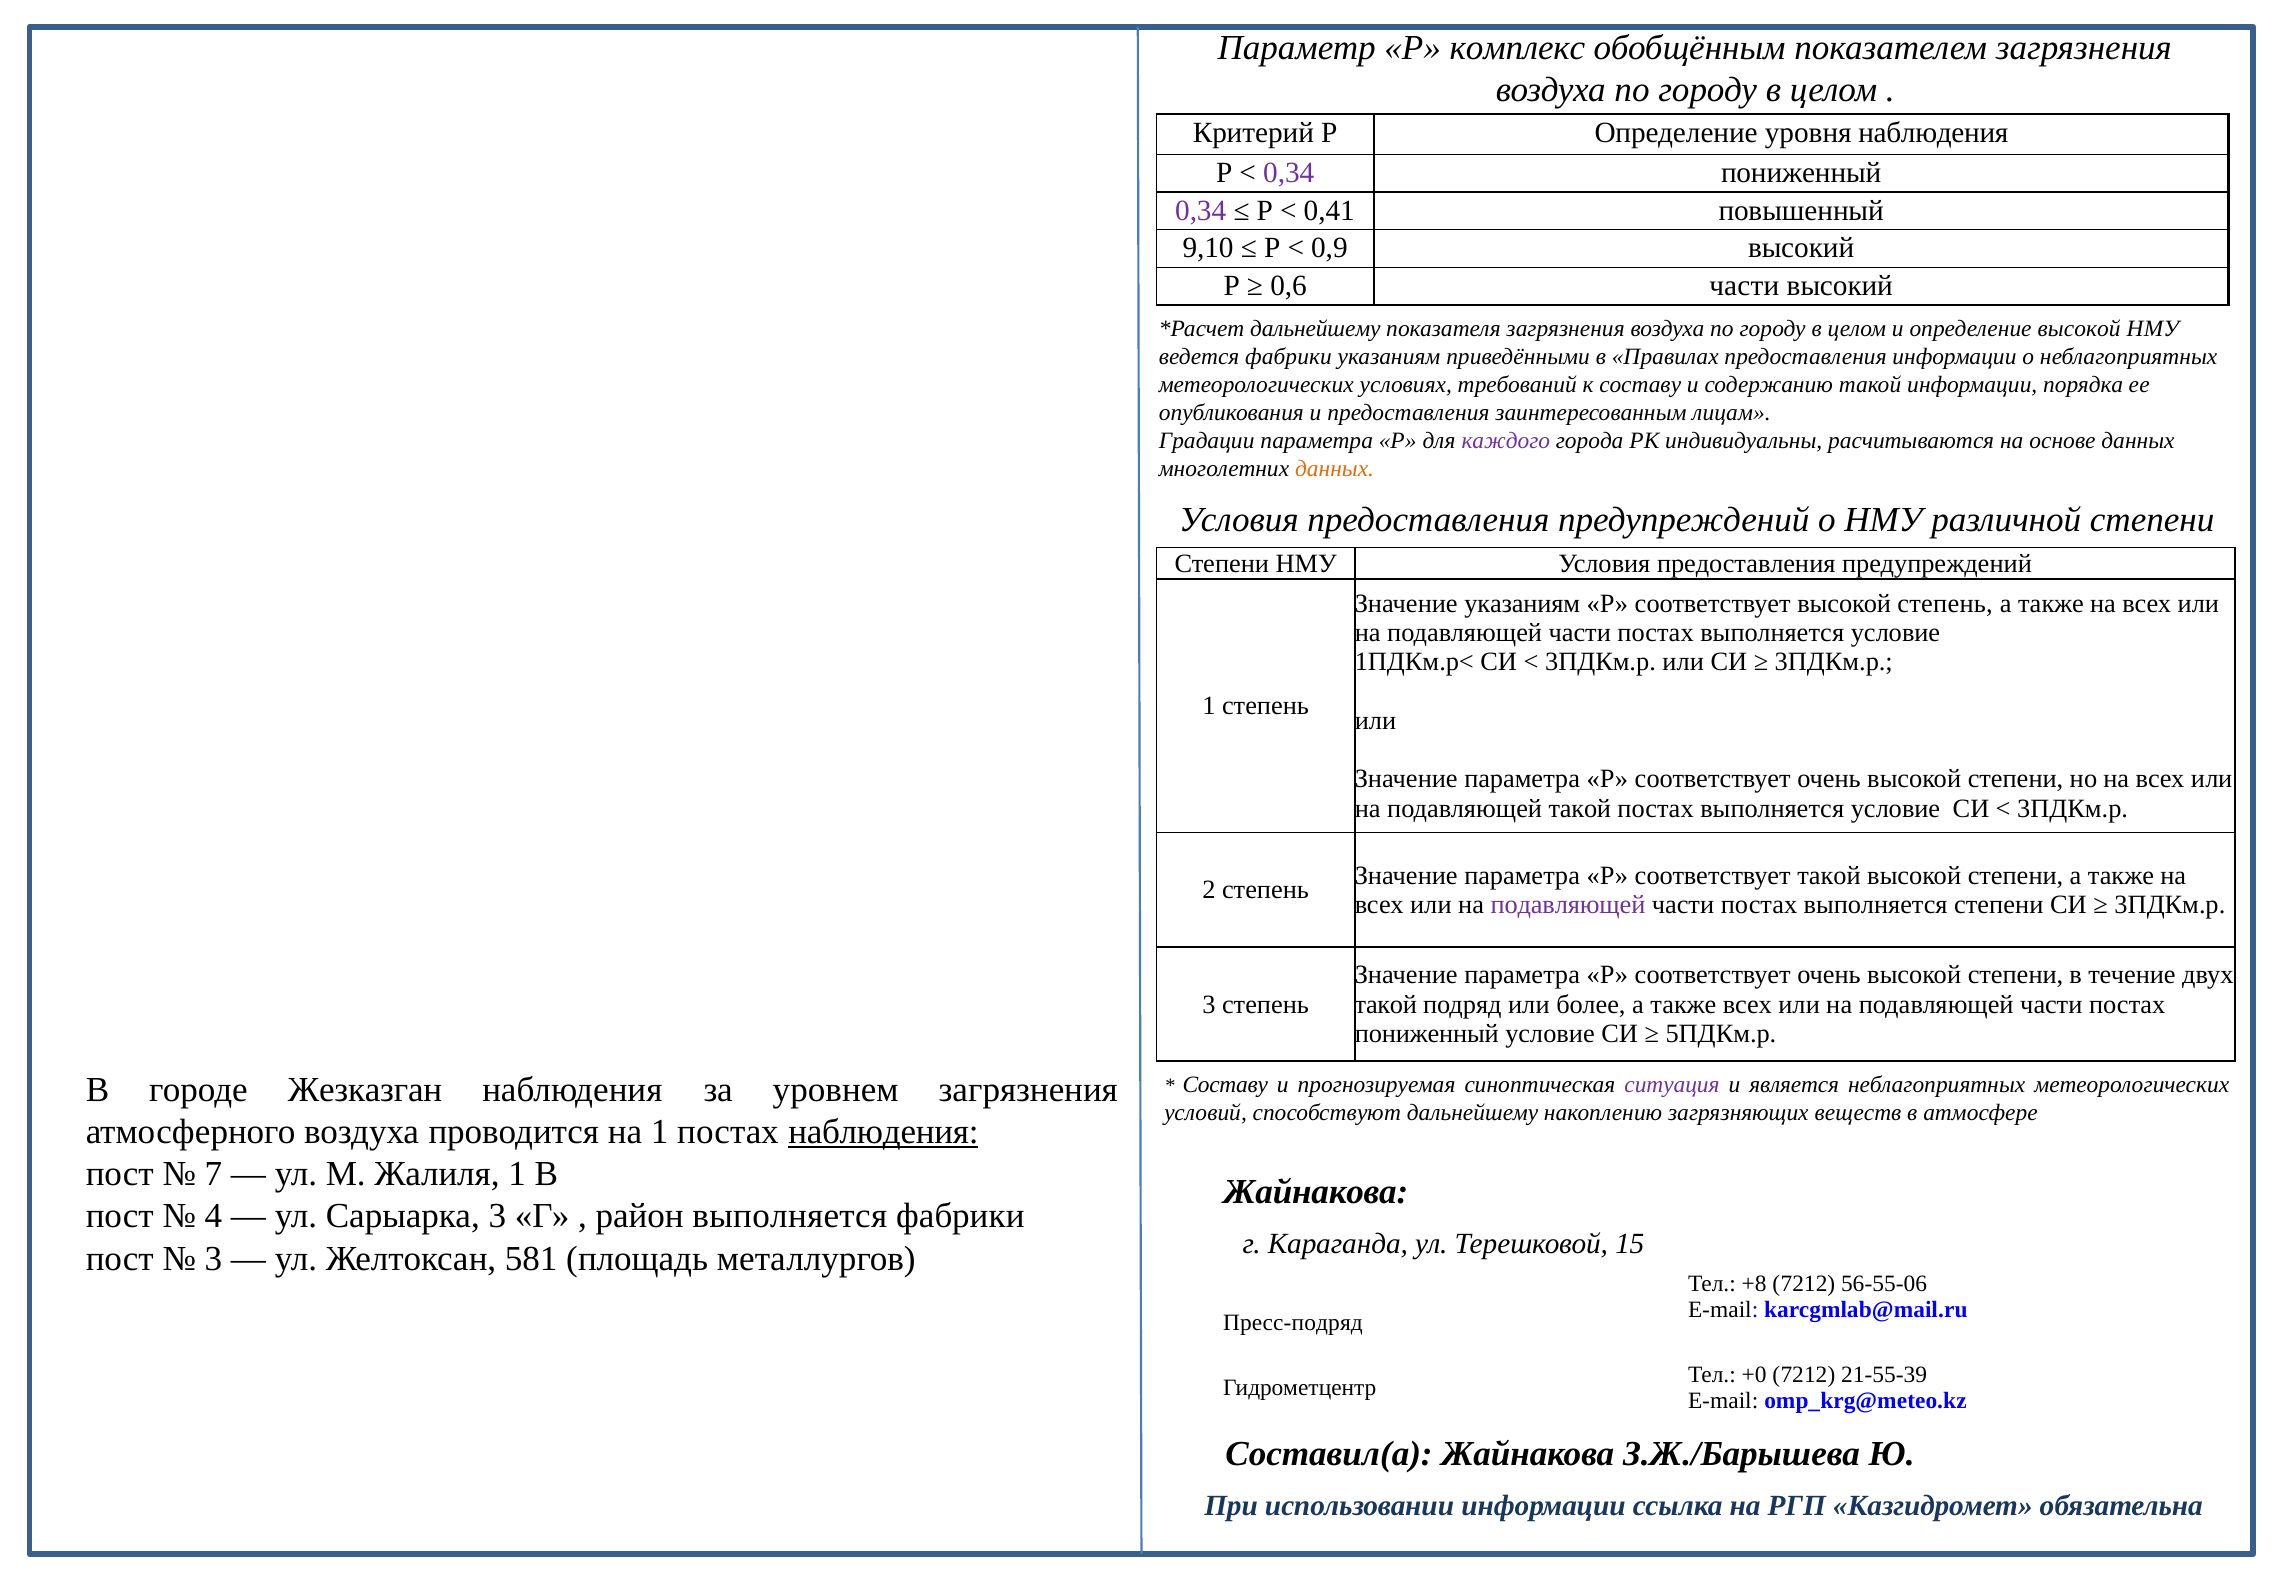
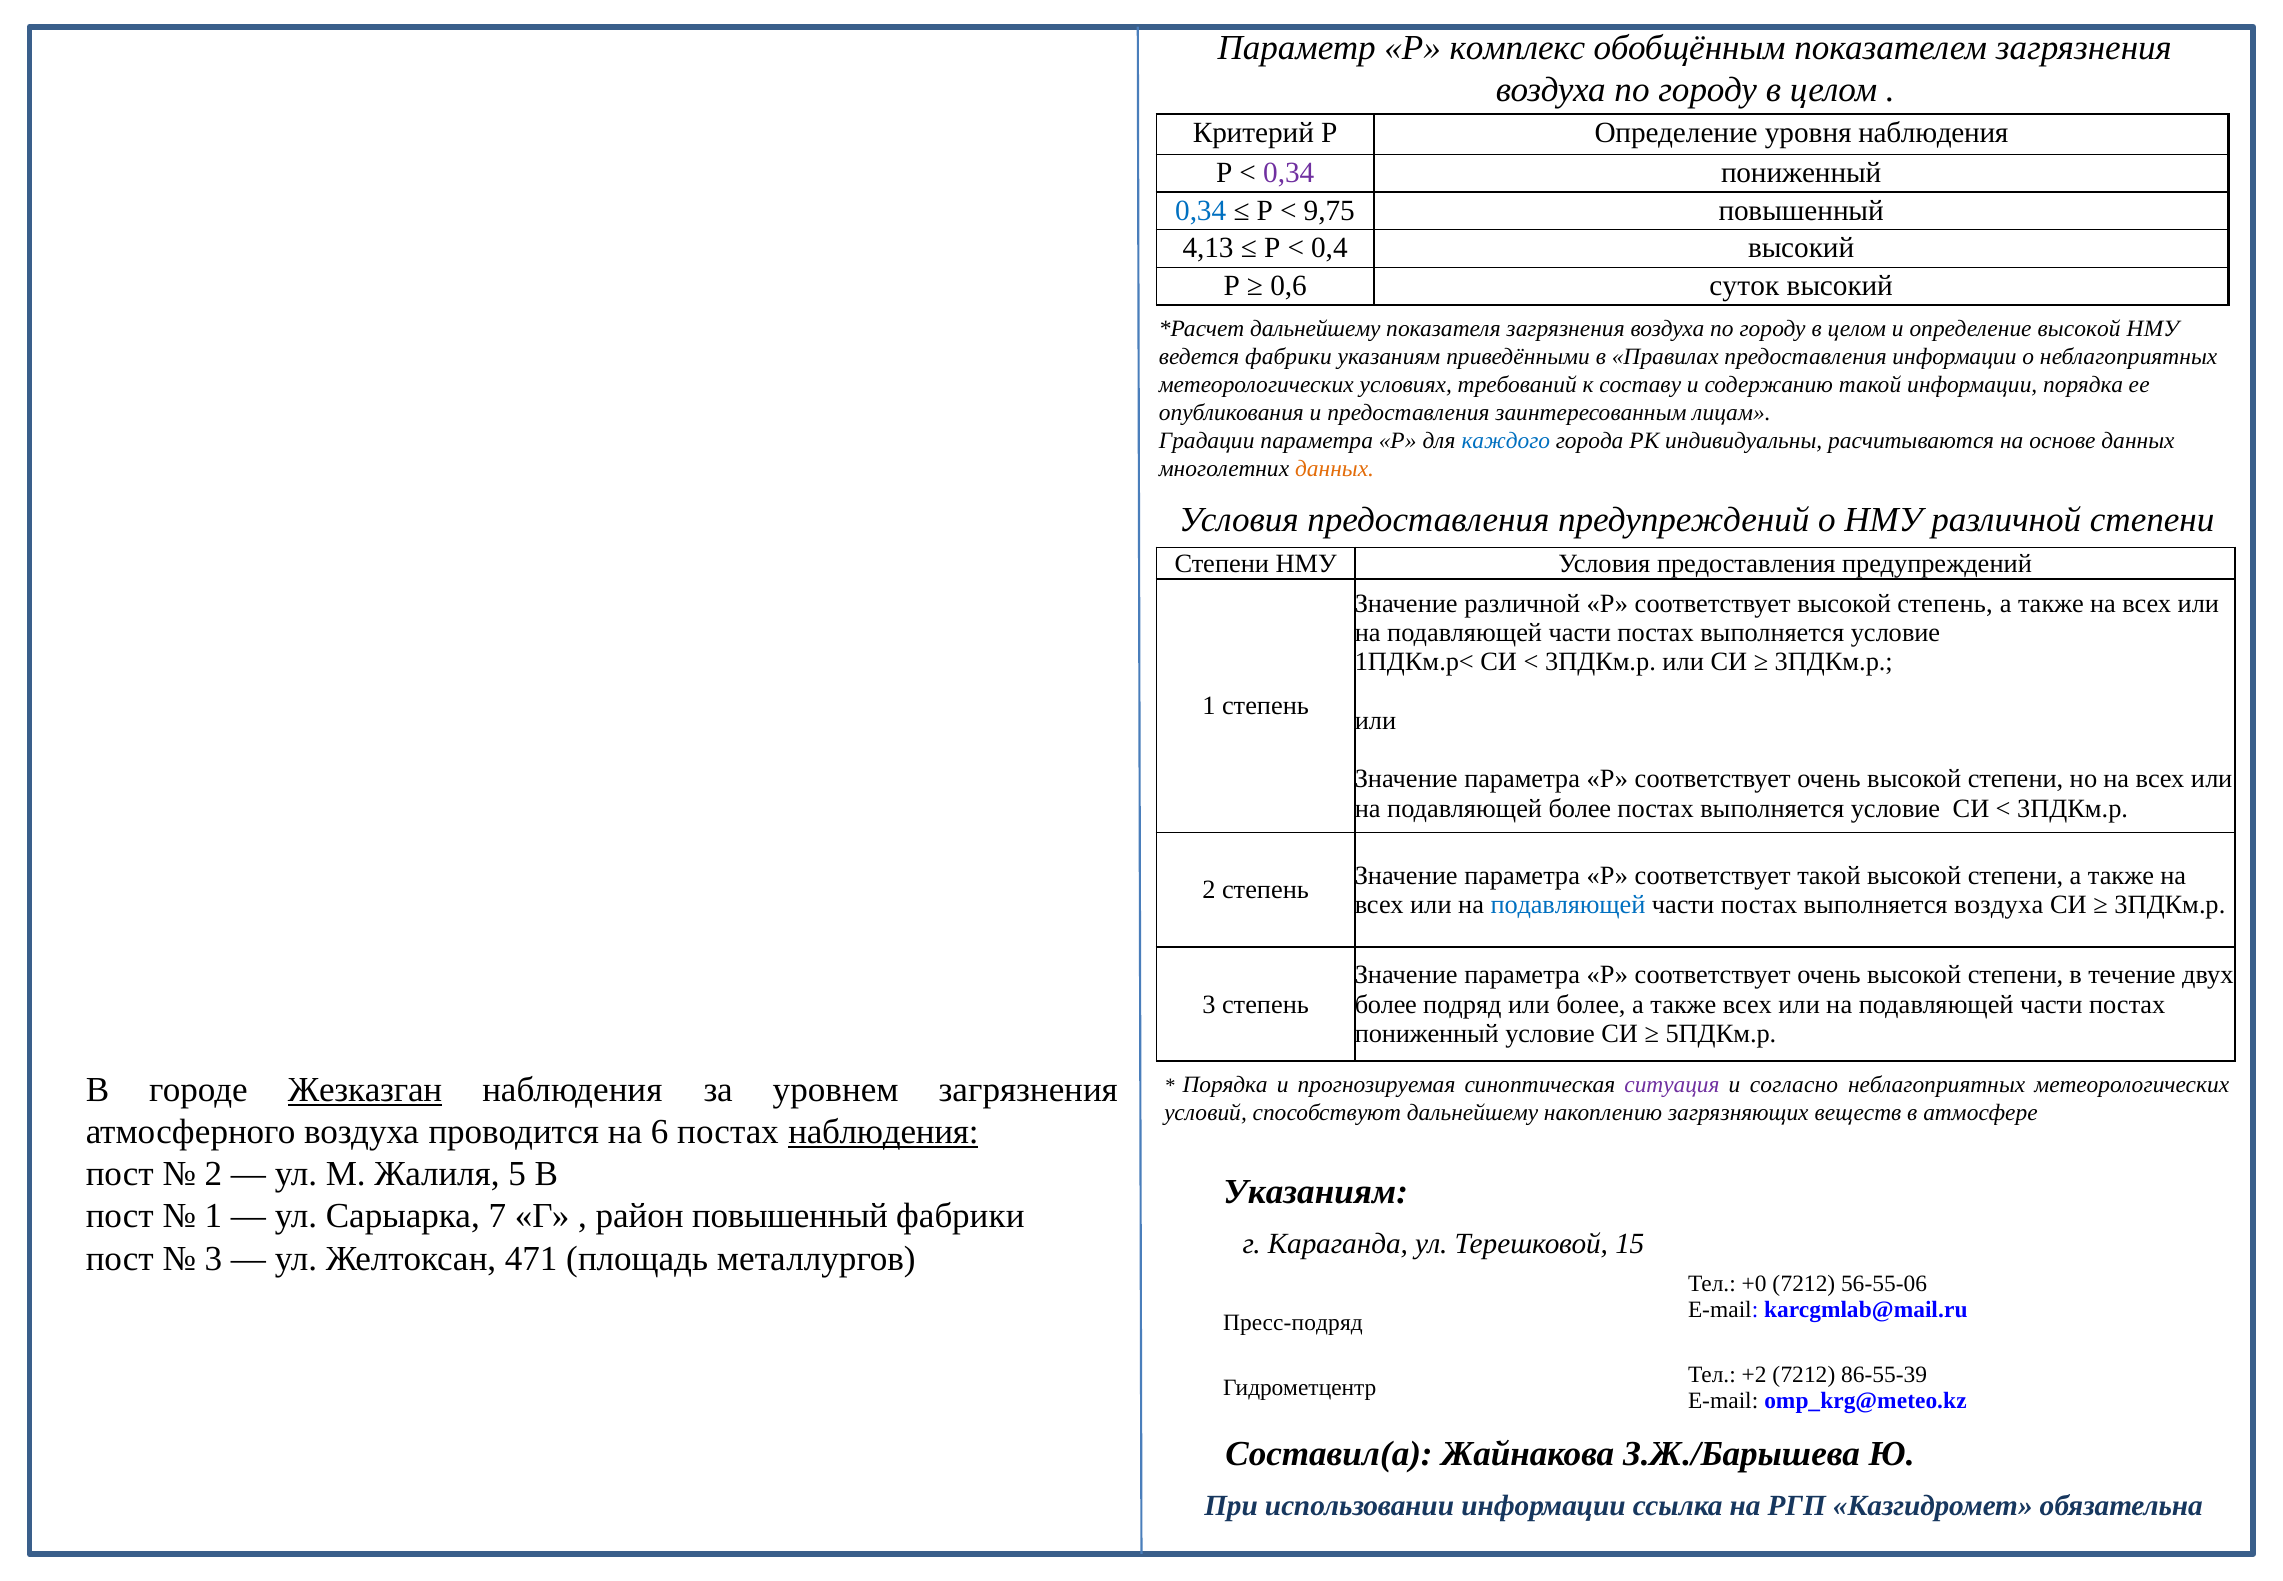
0,34 colour: purple -> blue (1201, 210)
0,41: 0,41 -> 9,75 (1329, 210)
9,10: 9,10 -> 4,13 (1208, 248)
0,9: 0,9 -> 0,4 (1329, 248)
0,6 части: части -> суток (1744, 286)
каждого colour: purple -> blue (1506, 441)
Значение указаниям: указаниям -> различной (1522, 604)
подавляющей такой: такой -> более (1580, 808)
подавляющей colour: purple -> blue (1568, 904)
выполняется степени: степени -> воздуха (1999, 904)
такой: такой -> более (1386, 1004)
Жезказган underline: none -> present (365, 1090)
Составу: Составу -> Порядка (1225, 1085)
является: является -> согласно (1794, 1085)
на 1: 1 -> 6 (660, 1132)
7: 7 -> 2 (213, 1174)
Жалиля 1: 1 -> 5 (517, 1174)
Жайнакова: Жайнакова -> Указаниям (1316, 1192)
4: 4 -> 1 (213, 1216)
Сарыарка 3: 3 -> 7 (497, 1216)
район выполняется: выполняется -> повышенный (790, 1216)
581: 581 -> 471 (531, 1258)
+8: +8 -> +0 (1754, 1283)
+0: +0 -> +2 (1754, 1375)
21-55-39: 21-55-39 -> 86-55-39 (1884, 1375)
